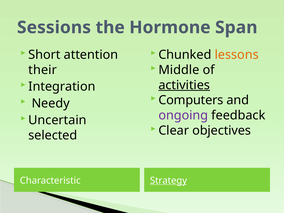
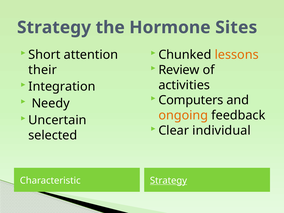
Sessions: Sessions -> Strategy (54, 27)
Span: Span -> Sites (236, 27)
Middle: Middle -> Review (179, 70)
activities underline: present -> none (184, 85)
ongoing colour: purple -> orange (183, 115)
objectives: objectives -> individual (222, 131)
